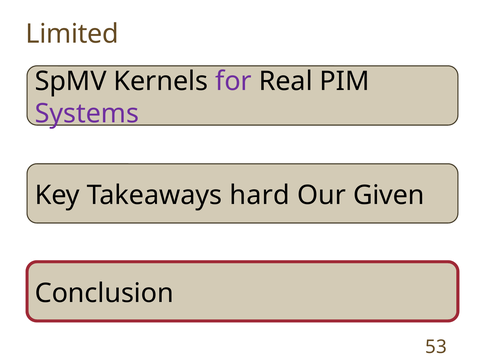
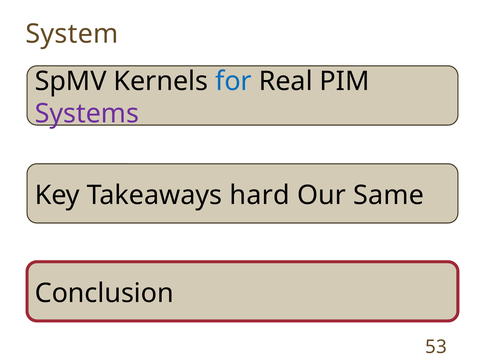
Limited: Limited -> System (72, 34)
for colour: purple -> blue (233, 81)
Given: Given -> Same (389, 195)
